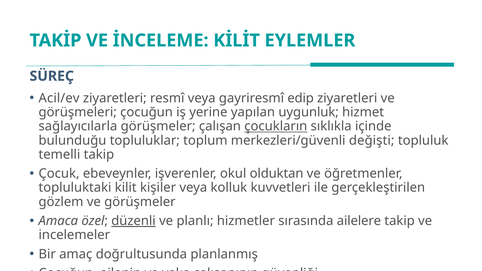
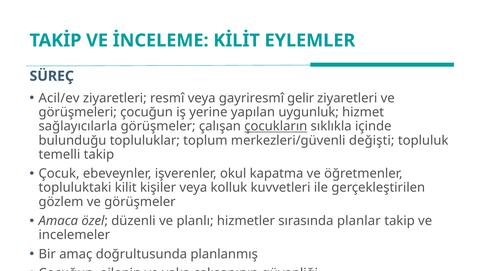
edip: edip -> gelir (301, 98)
olduktan: olduktan -> kapatma (277, 174)
düzenli underline: present -> none (133, 221)
ailelere: ailelere -> planlar (359, 221)
